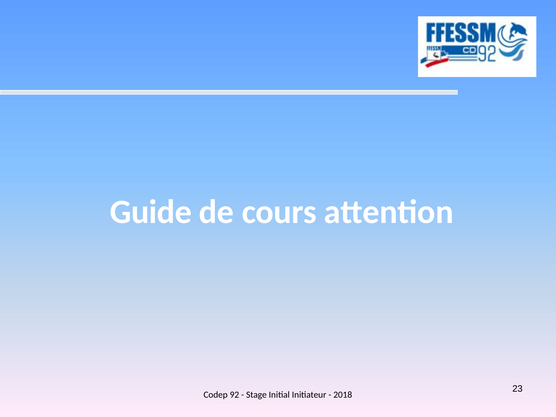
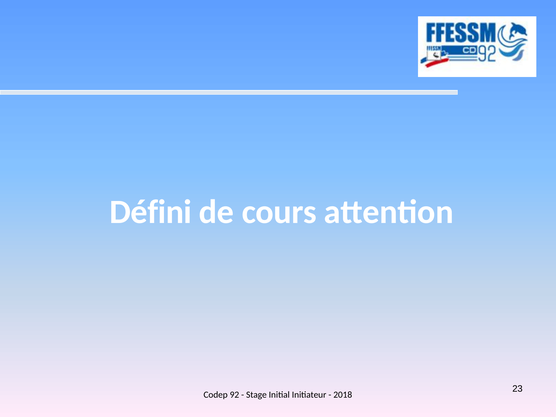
Guide: Guide -> Défini (151, 212)
